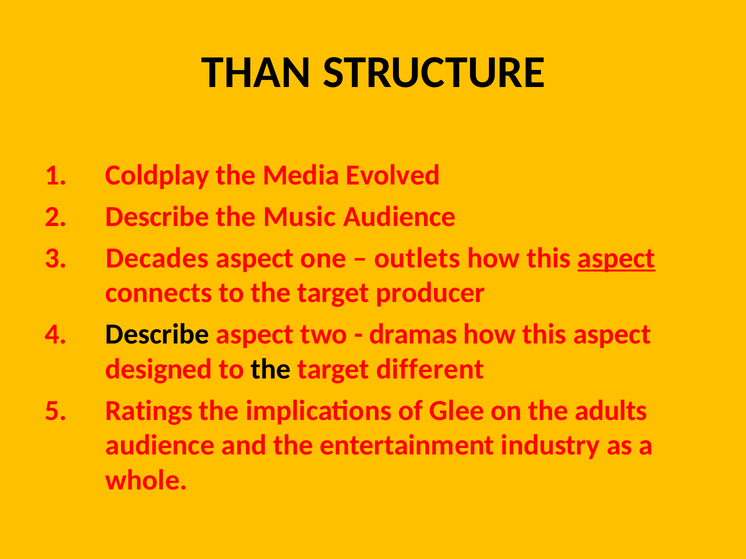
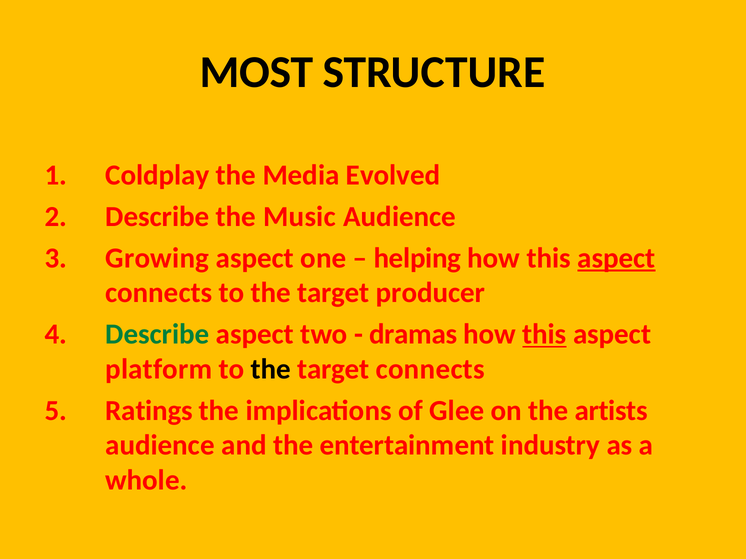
THAN: THAN -> MOST (257, 72)
Decades: Decades -> Growing (157, 258)
outlets: outlets -> helping (417, 258)
Describe colour: black -> green (157, 335)
this underline: none -> present (544, 335)
designed: designed -> platform (159, 369)
target different: different -> connects (430, 369)
adults: adults -> artists (611, 411)
